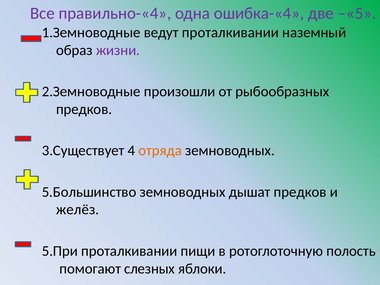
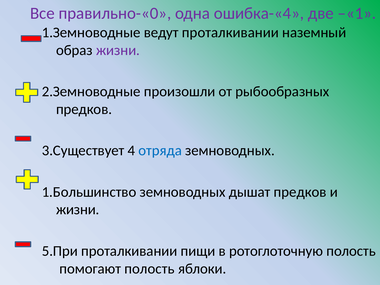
правильно-«4: правильно-«4 -> правильно-«0 (115, 13)
–«5: –«5 -> –«1 (357, 13)
отряда colour: orange -> blue (160, 151)
5.Большинство: 5.Большинство -> 1.Большинство (89, 192)
желёз: желёз -> жизни (78, 210)
помогают слезных: слезных -> полость (149, 269)
